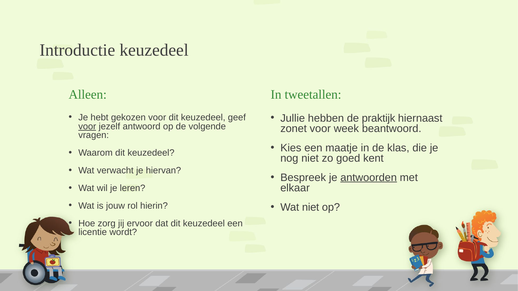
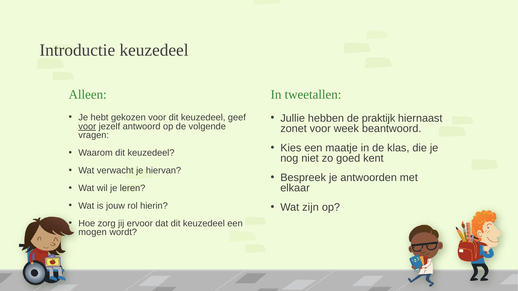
antwoorden underline: present -> none (369, 178)
Wat niet: niet -> zijn (310, 207)
licentie: licentie -> mogen (93, 233)
